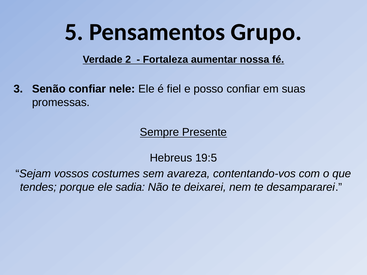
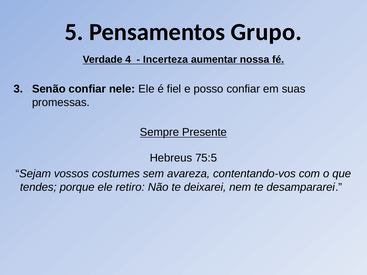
2: 2 -> 4 (128, 60)
Fortaleza: Fortaleza -> Incerteza (165, 60)
19:5: 19:5 -> 75:5 (206, 158)
sadia: sadia -> retiro (130, 187)
